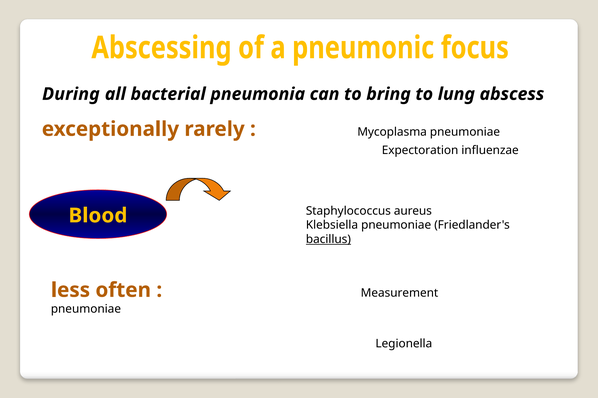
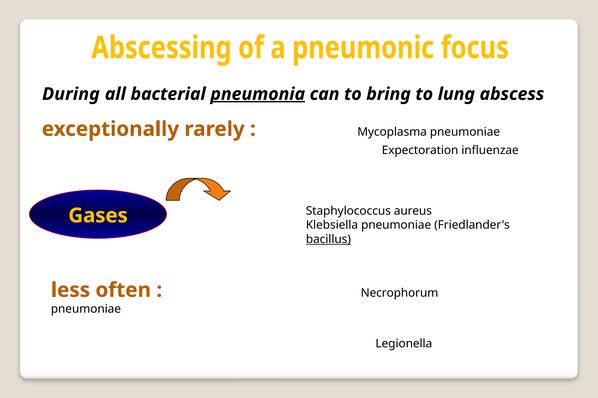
pneumonia underline: none -> present (258, 94)
Blood: Blood -> Gases (98, 216)
Measurement: Measurement -> Necrophorum (400, 293)
